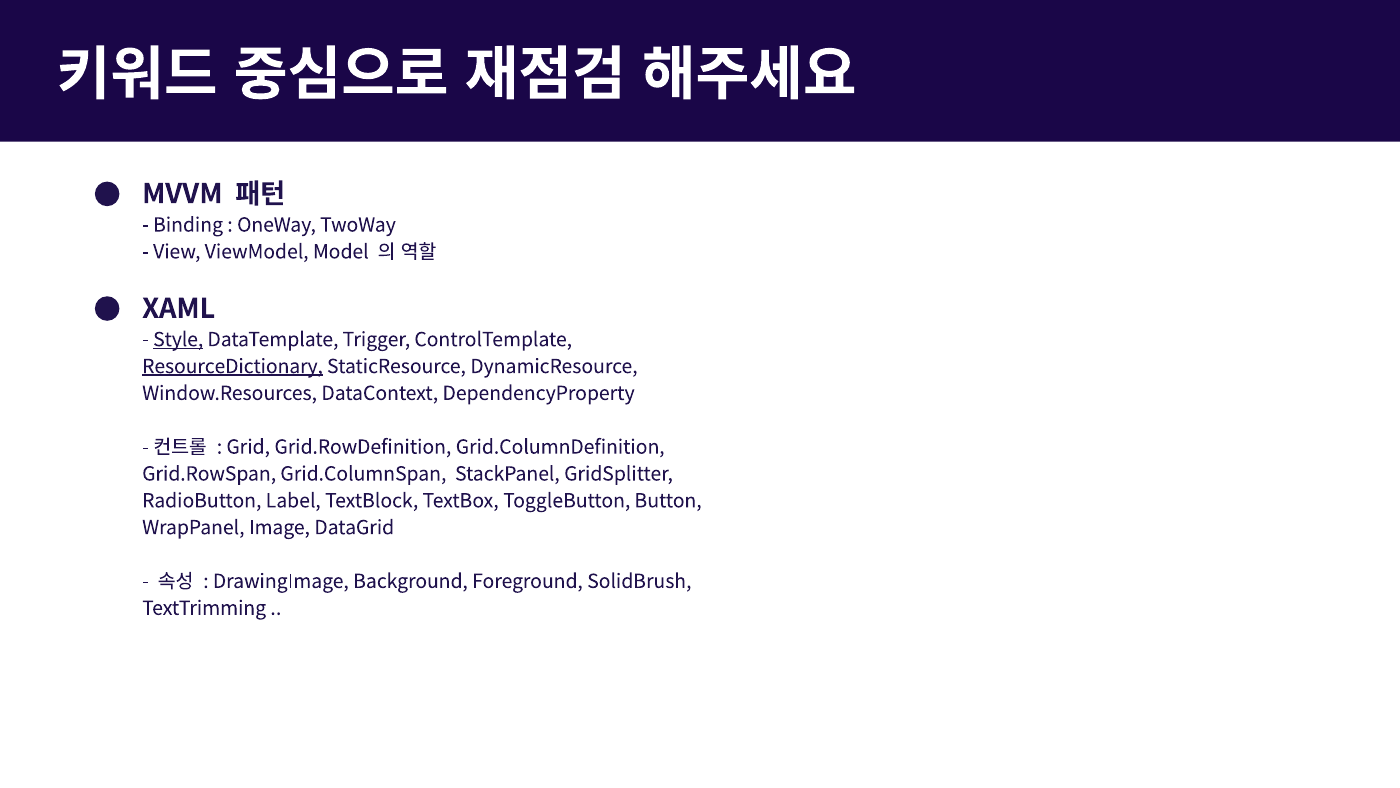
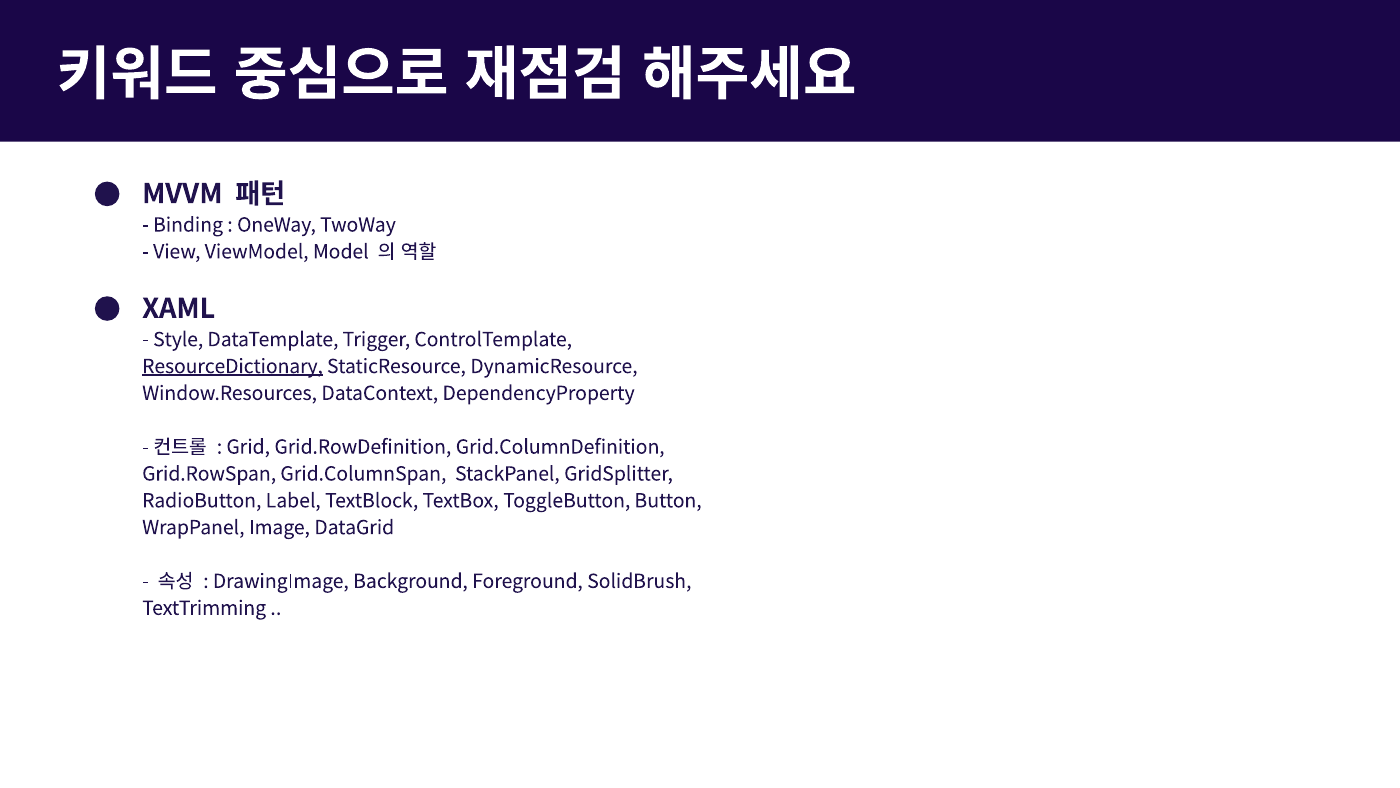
Style underline: present -> none (178, 340)
